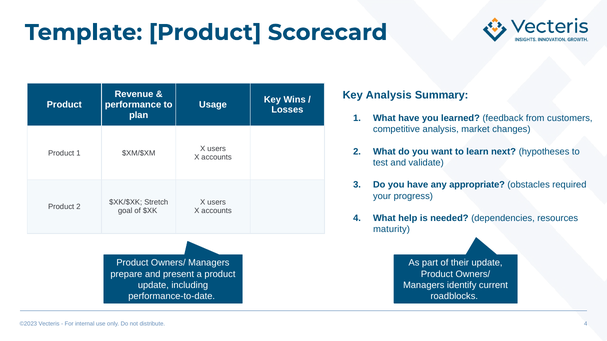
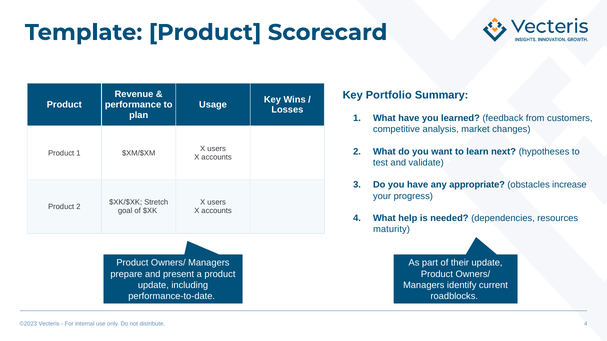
Key Analysis: Analysis -> Portfolio (389, 95)
required: required -> increase (569, 185)
